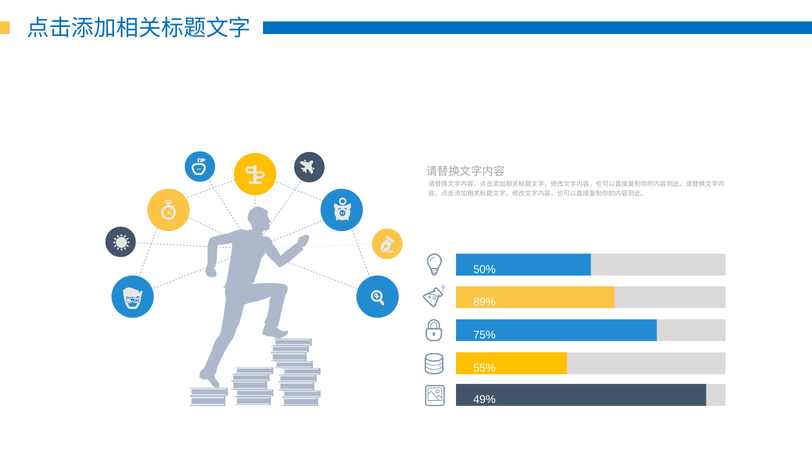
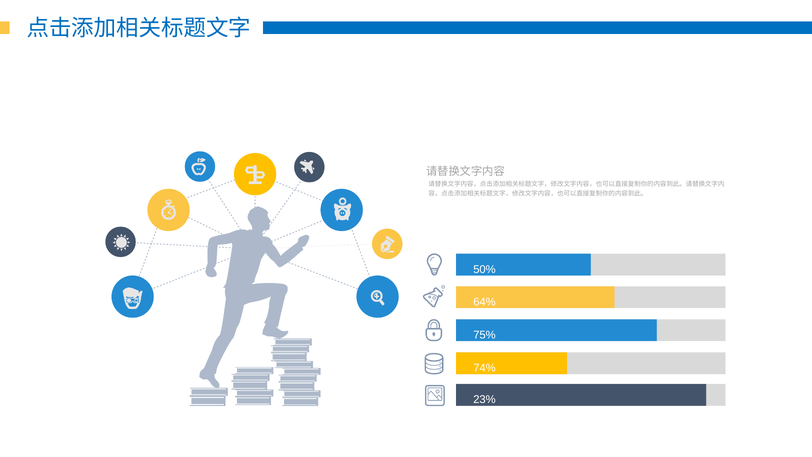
89%: 89% -> 64% (484, 302)
55%: 55% -> 74% (484, 368)
49%: 49% -> 23% (484, 399)
